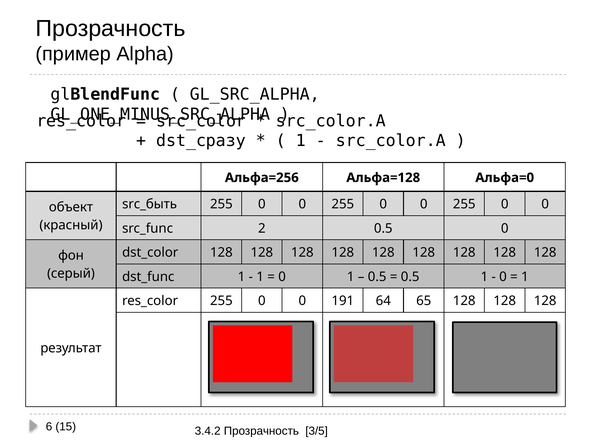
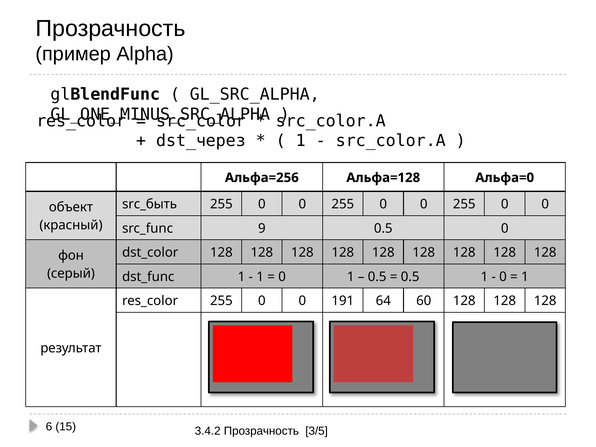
dst_сразу: dst_сразу -> dst_через (201, 141)
2: 2 -> 9 (262, 228)
65: 65 -> 60 (424, 301)
